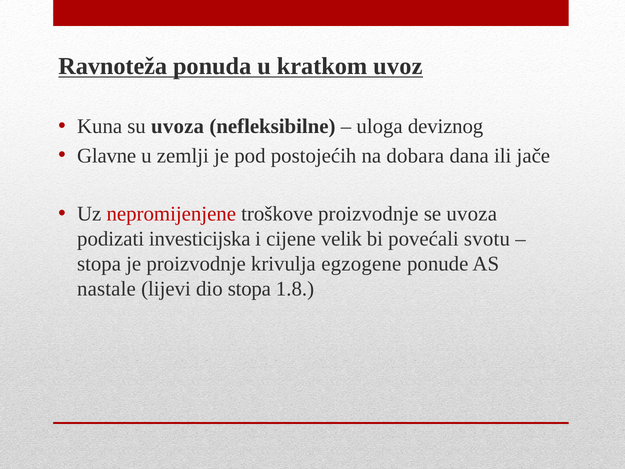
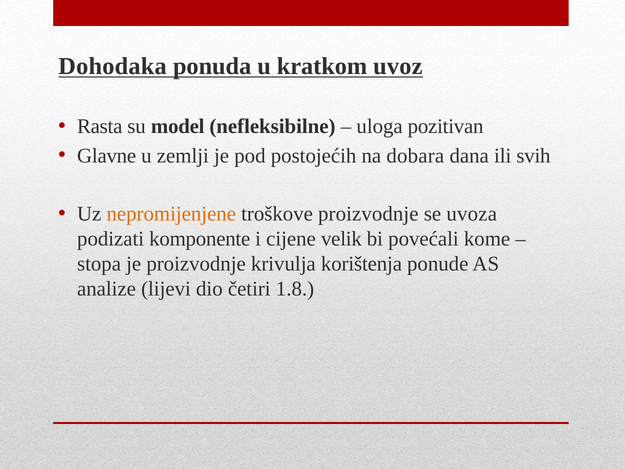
Ravnoteža: Ravnoteža -> Dohodaka (113, 66)
Kuna: Kuna -> Rasta (100, 126)
su uvoza: uvoza -> model (178, 126)
deviznog: deviznog -> pozitivan (446, 126)
jače: jače -> svih (533, 156)
nepromijenjene colour: red -> orange (171, 214)
investicijska: investicijska -> komponente (200, 239)
svotu: svotu -> kome (487, 239)
egzogene: egzogene -> korištenja (361, 264)
nastale: nastale -> analize (107, 289)
dio stopa: stopa -> četiri (249, 289)
